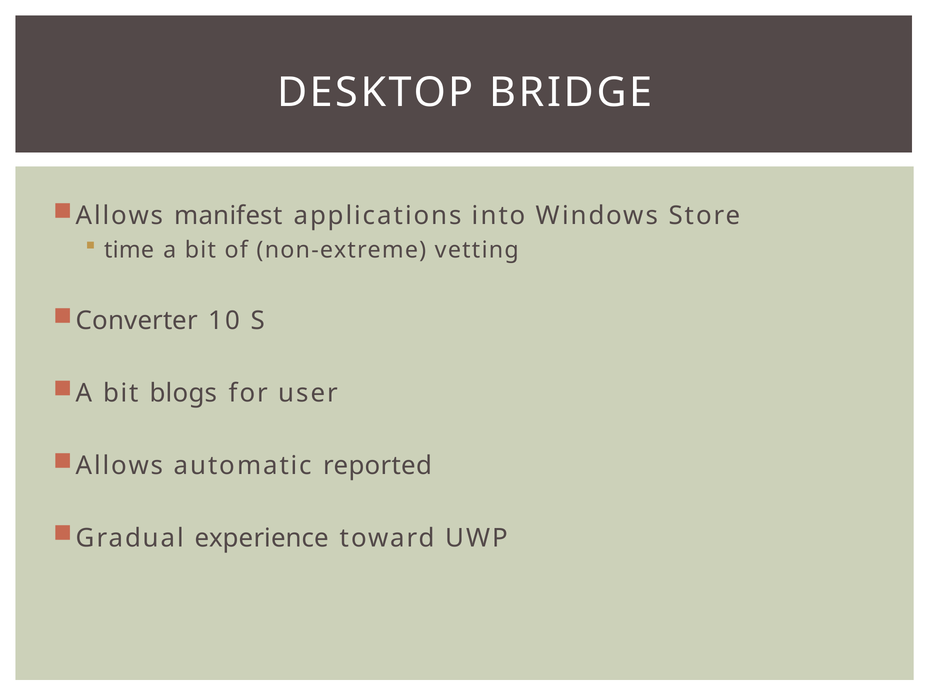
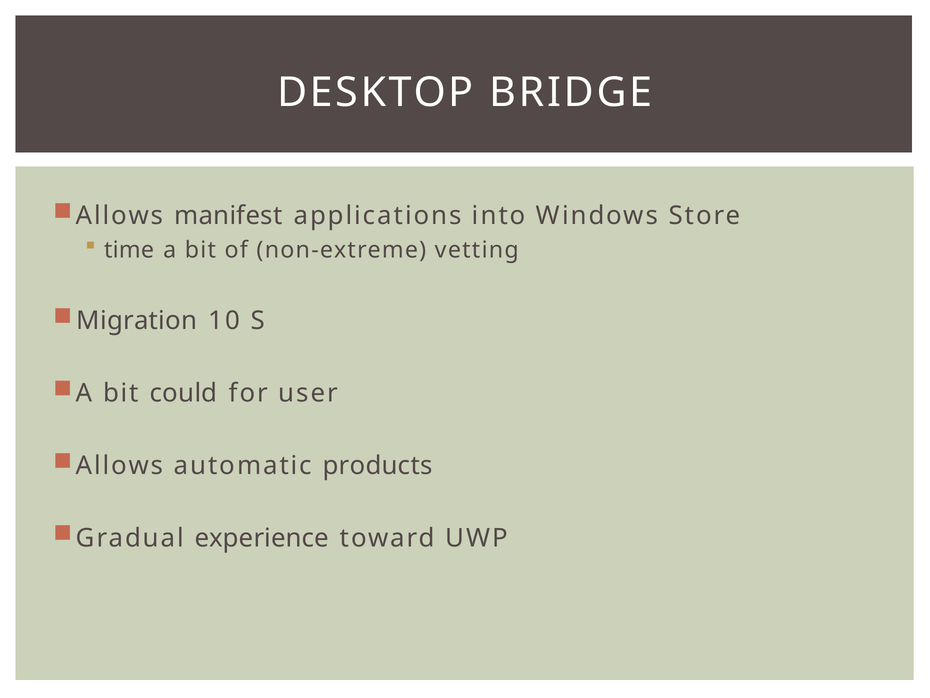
Converter: Converter -> Migration (137, 321)
blogs: blogs -> could (184, 393)
reported: reported -> products (378, 465)
